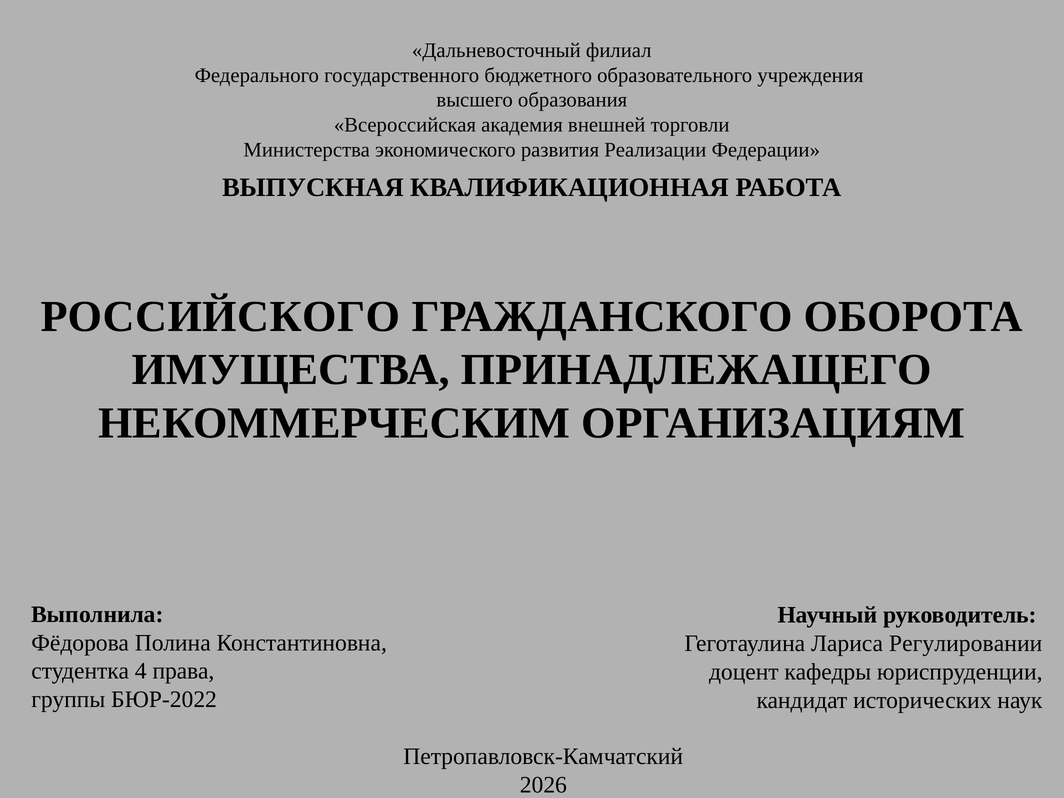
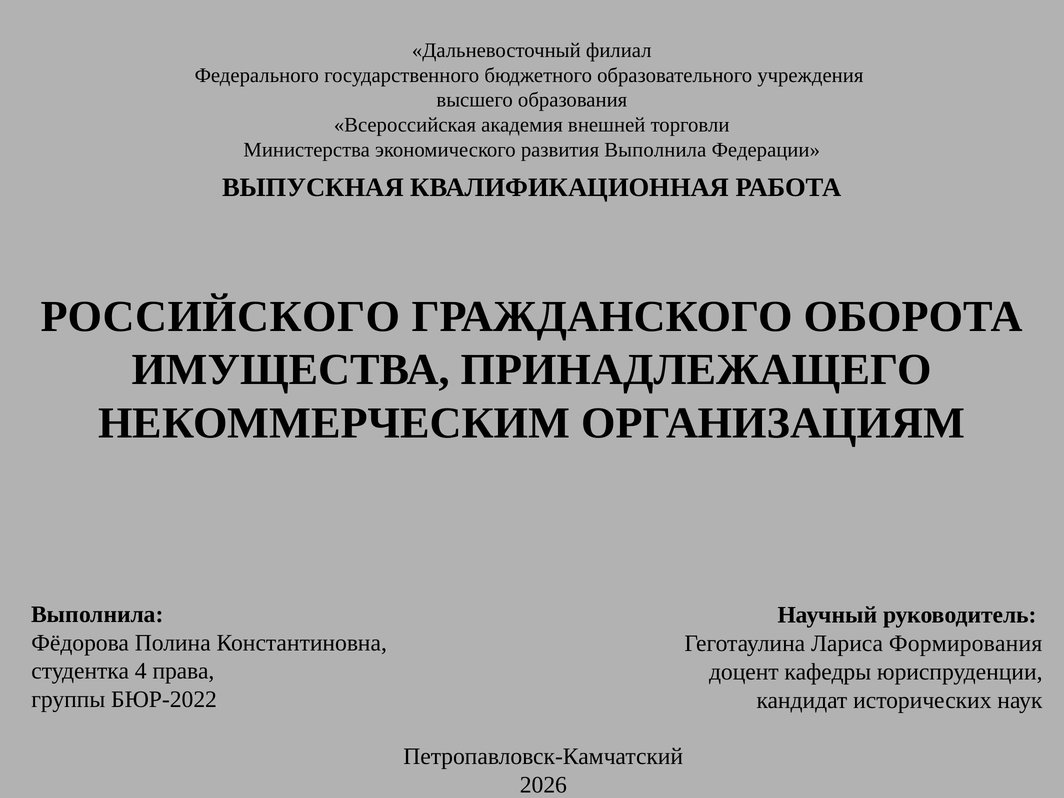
развития Реализации: Реализации -> Выполнила (655, 150)
Регулировании: Регулировании -> Формирования (966, 644)
